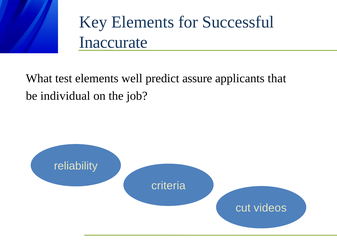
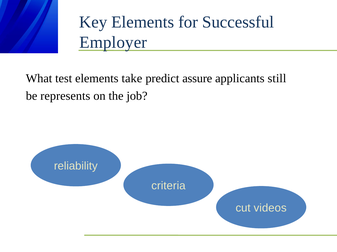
Inaccurate: Inaccurate -> Employer (113, 42)
well: well -> take (132, 79)
that: that -> still (277, 79)
individual: individual -> represents (65, 96)
